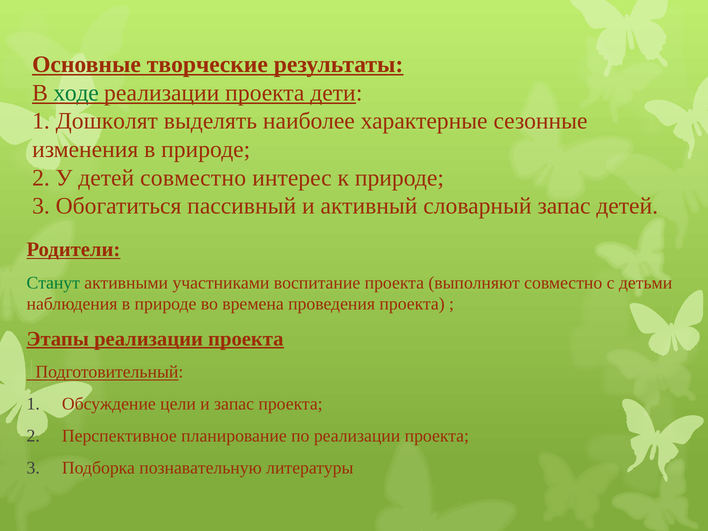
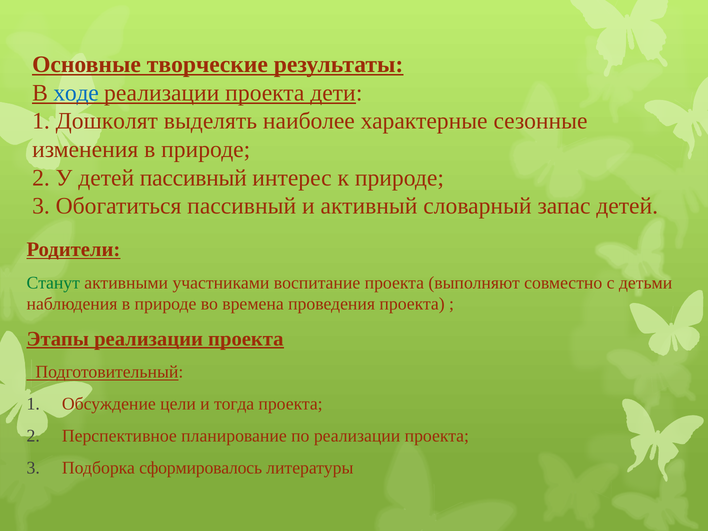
ходе colour: green -> blue (76, 93)
детей совместно: совместно -> пассивный (193, 178)
и запас: запас -> тогда (234, 404)
познавательную: познавательную -> сформировалось (201, 468)
